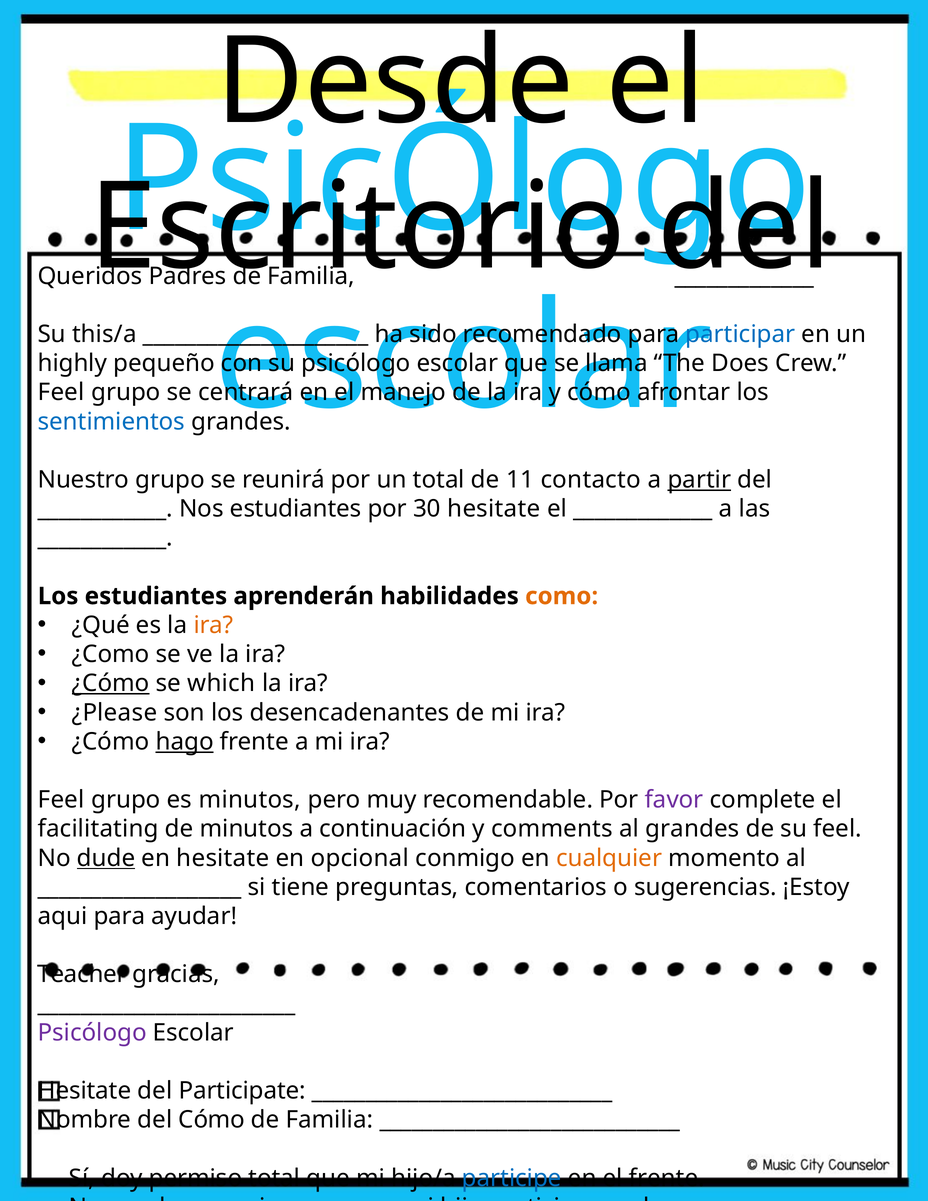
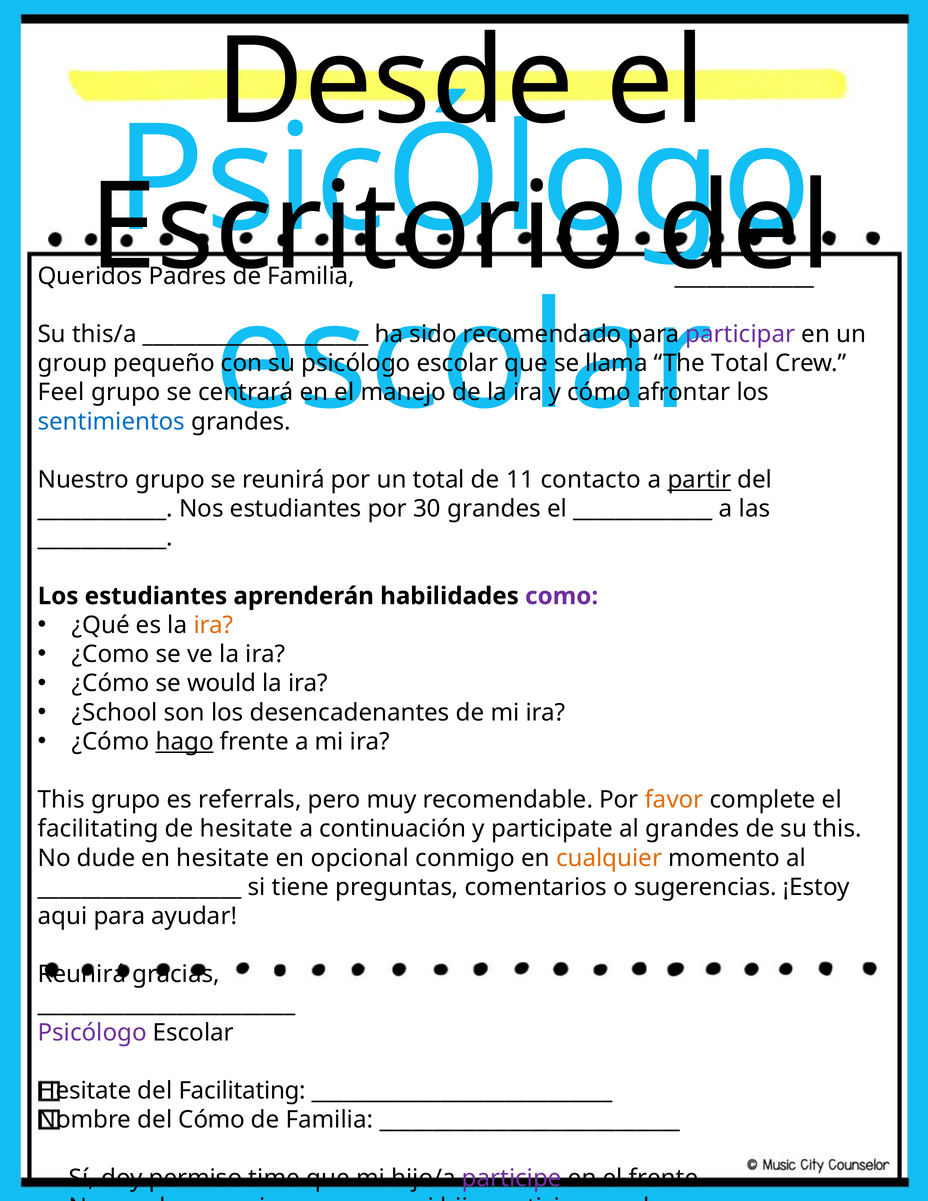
participar colour: blue -> purple (740, 334)
highly: highly -> group (72, 363)
Does: Does -> Total (740, 363)
30 hesitate: hesitate -> grandes (494, 509)
como colour: orange -> purple (562, 596)
¿Cómo underline: present -> none (111, 683)
which: which -> would (222, 683)
¿Please: ¿Please -> ¿School (115, 713)
Feel: Feel -> This (61, 800)
es minutos: minutos -> referrals (250, 800)
favor colour: purple -> orange (674, 800)
de minutos: minutos -> hesitate (246, 829)
comments: comments -> participate (552, 829)
su feel: feel -> this (838, 829)
dude underline: present -> none (106, 858)
Teacher: Teacher -> Reunirá (82, 974)
del Participate: Participate -> Facilitating (242, 1091)
permiso total: total -> time (274, 1178)
participe colour: blue -> purple (512, 1178)
